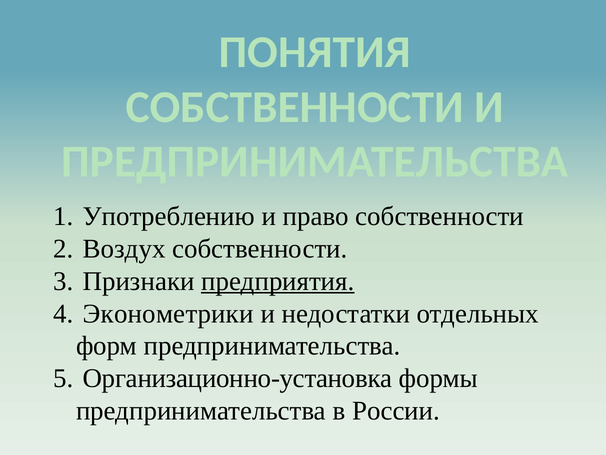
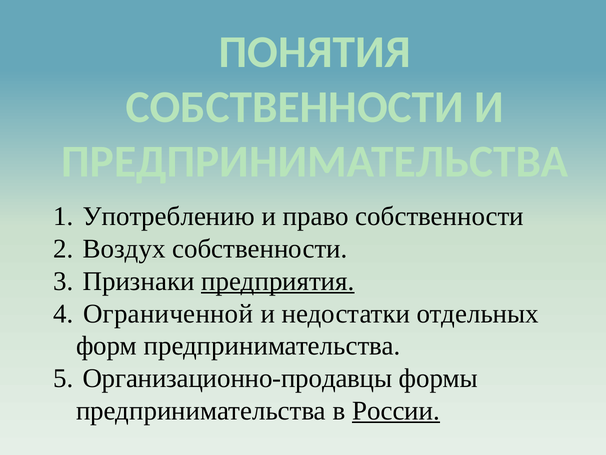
Эконометрики: Эконометрики -> Ограниченной (168, 313)
Организационно-установка: Организационно-установка -> Организационно-продавцы (237, 378)
России underline: none -> present (396, 410)
